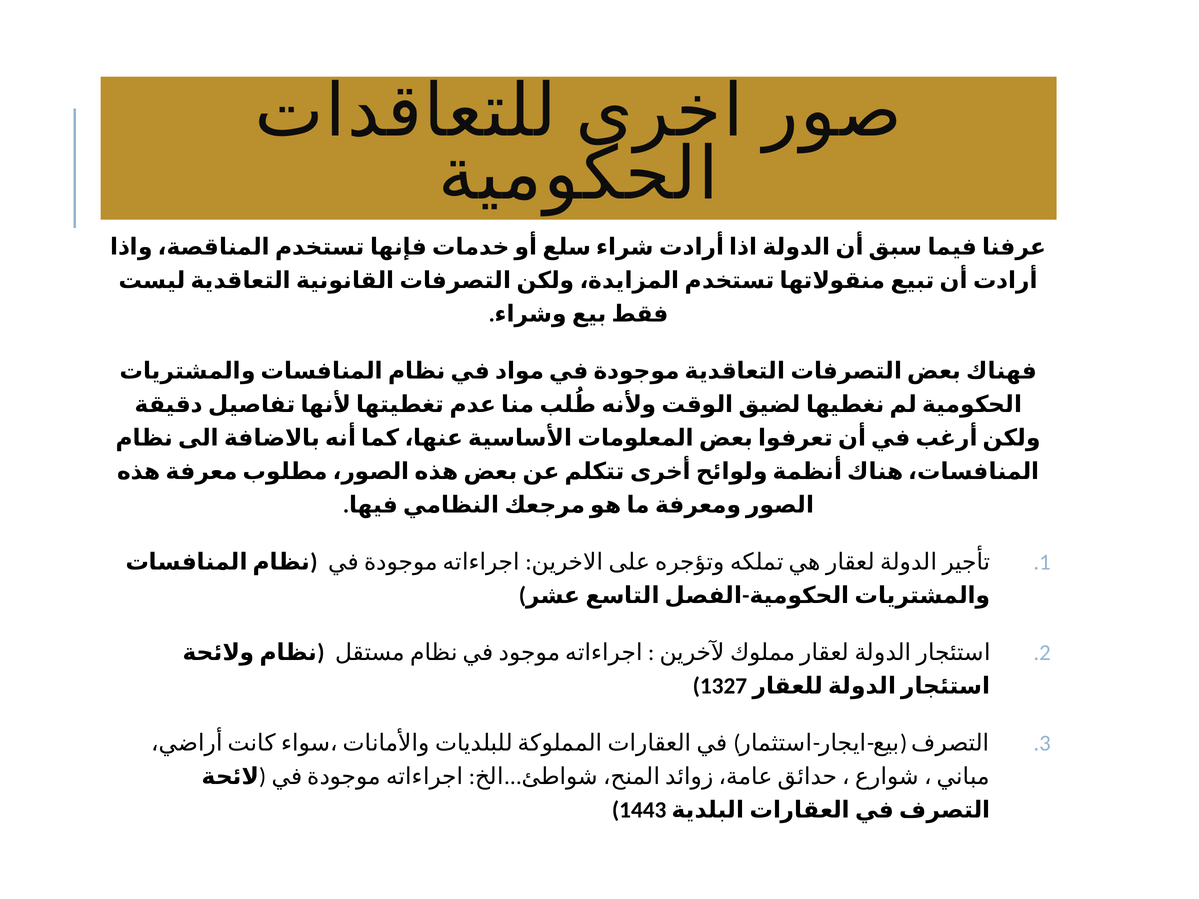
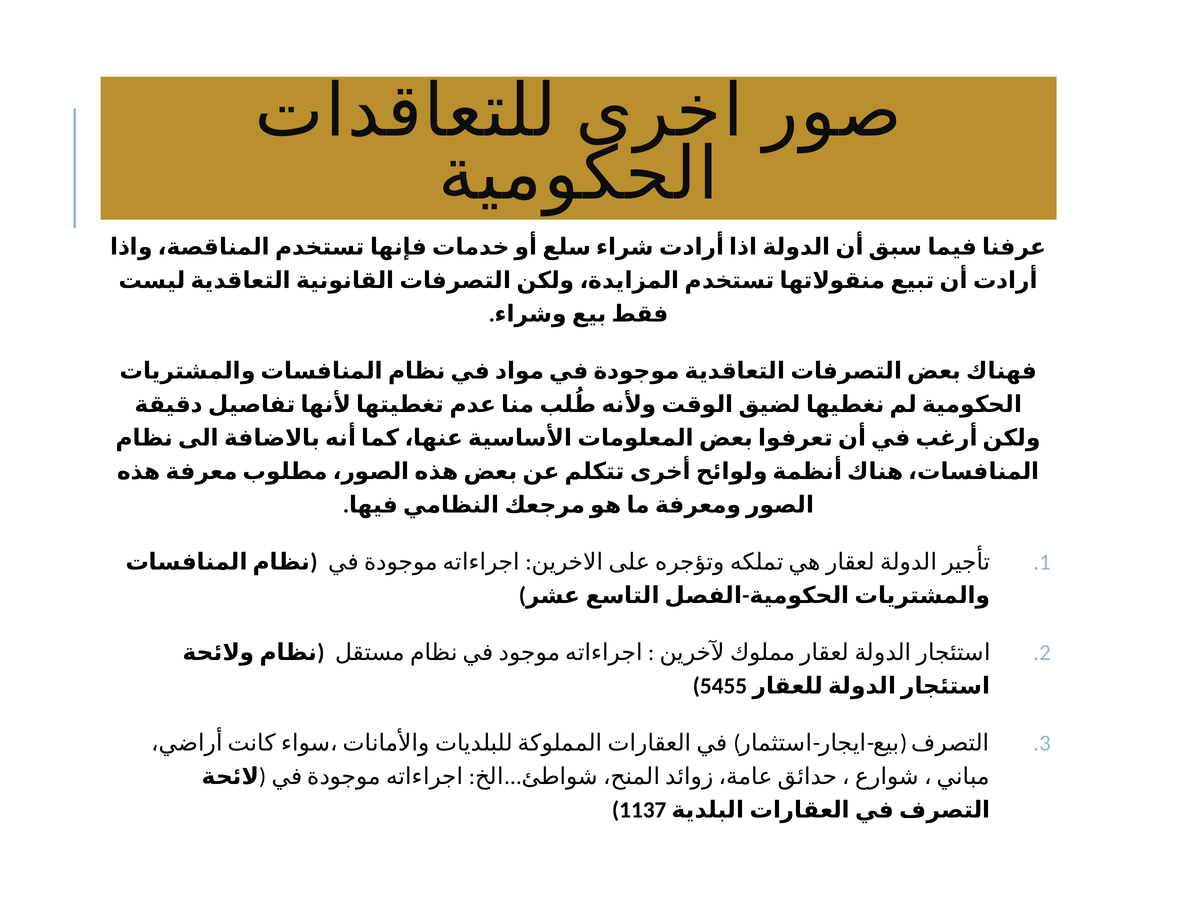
1327: 1327 -> 5455 (724, 686)
1443: 1443 -> 1137 (643, 810)
